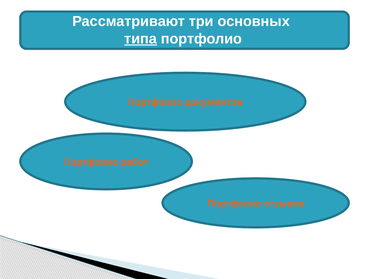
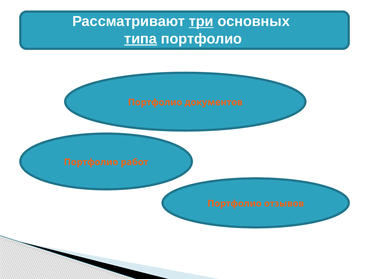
три underline: none -> present (201, 21)
